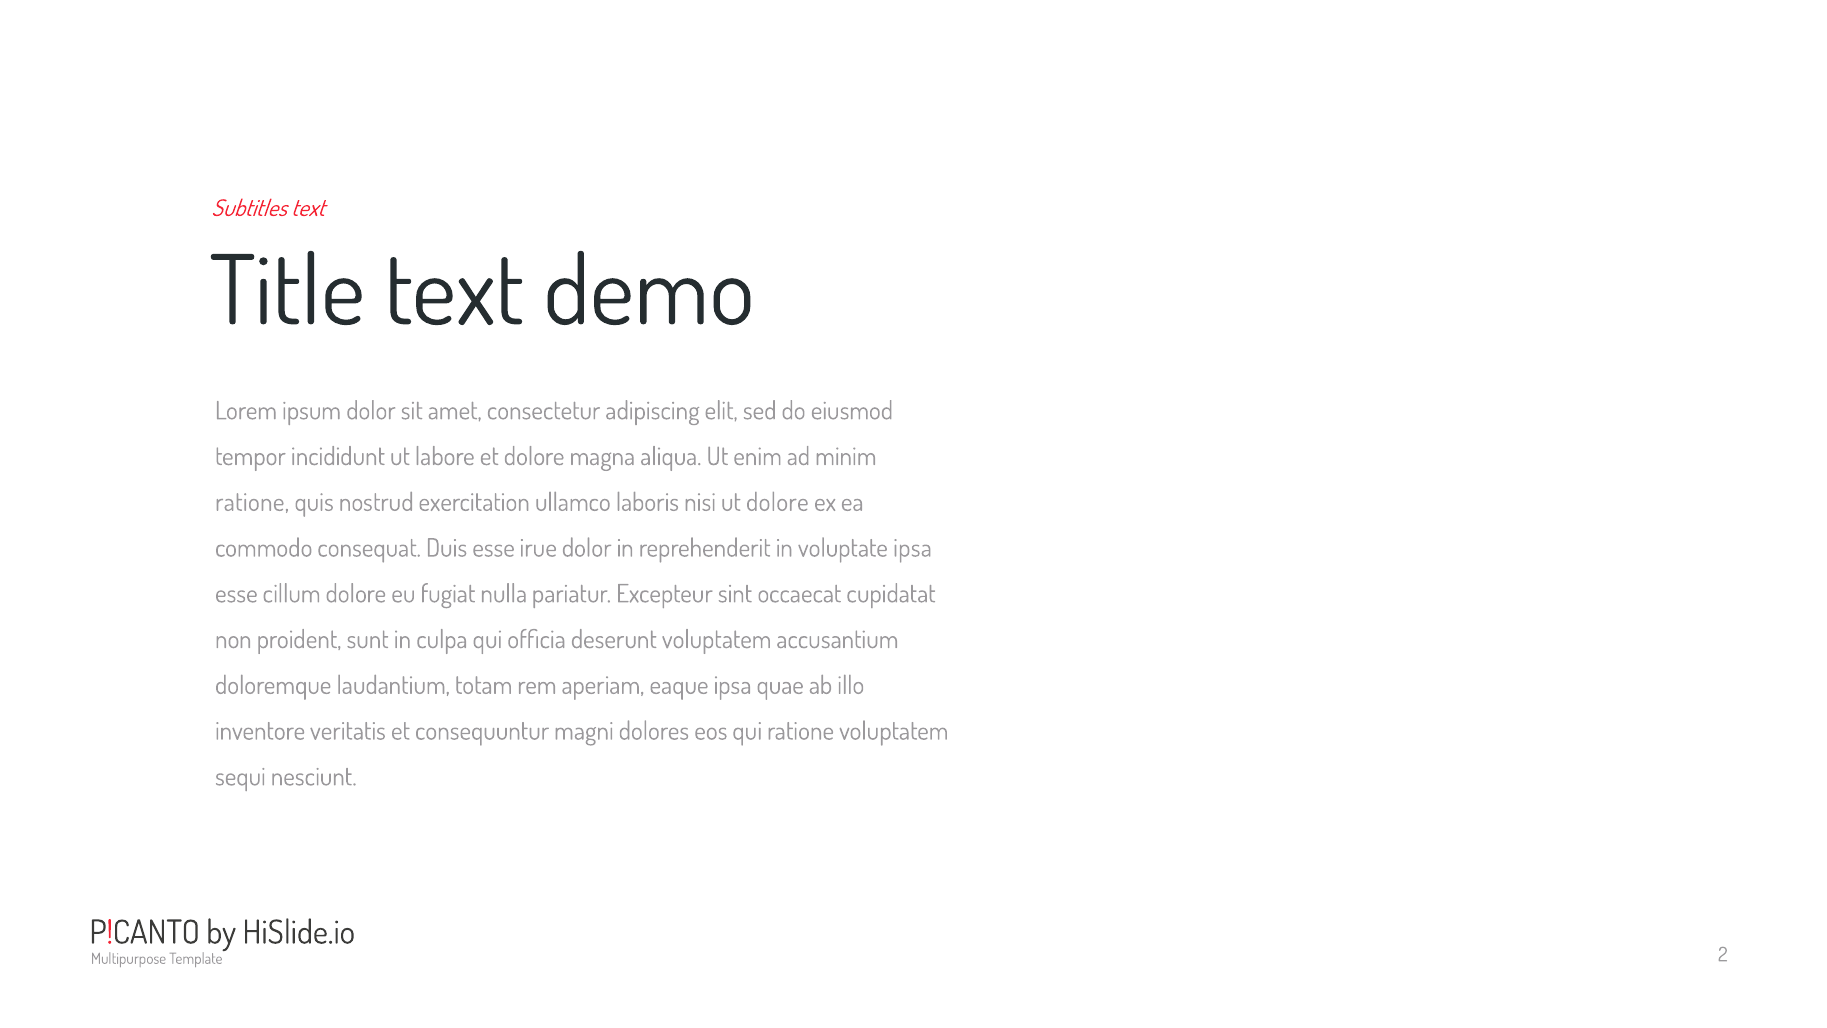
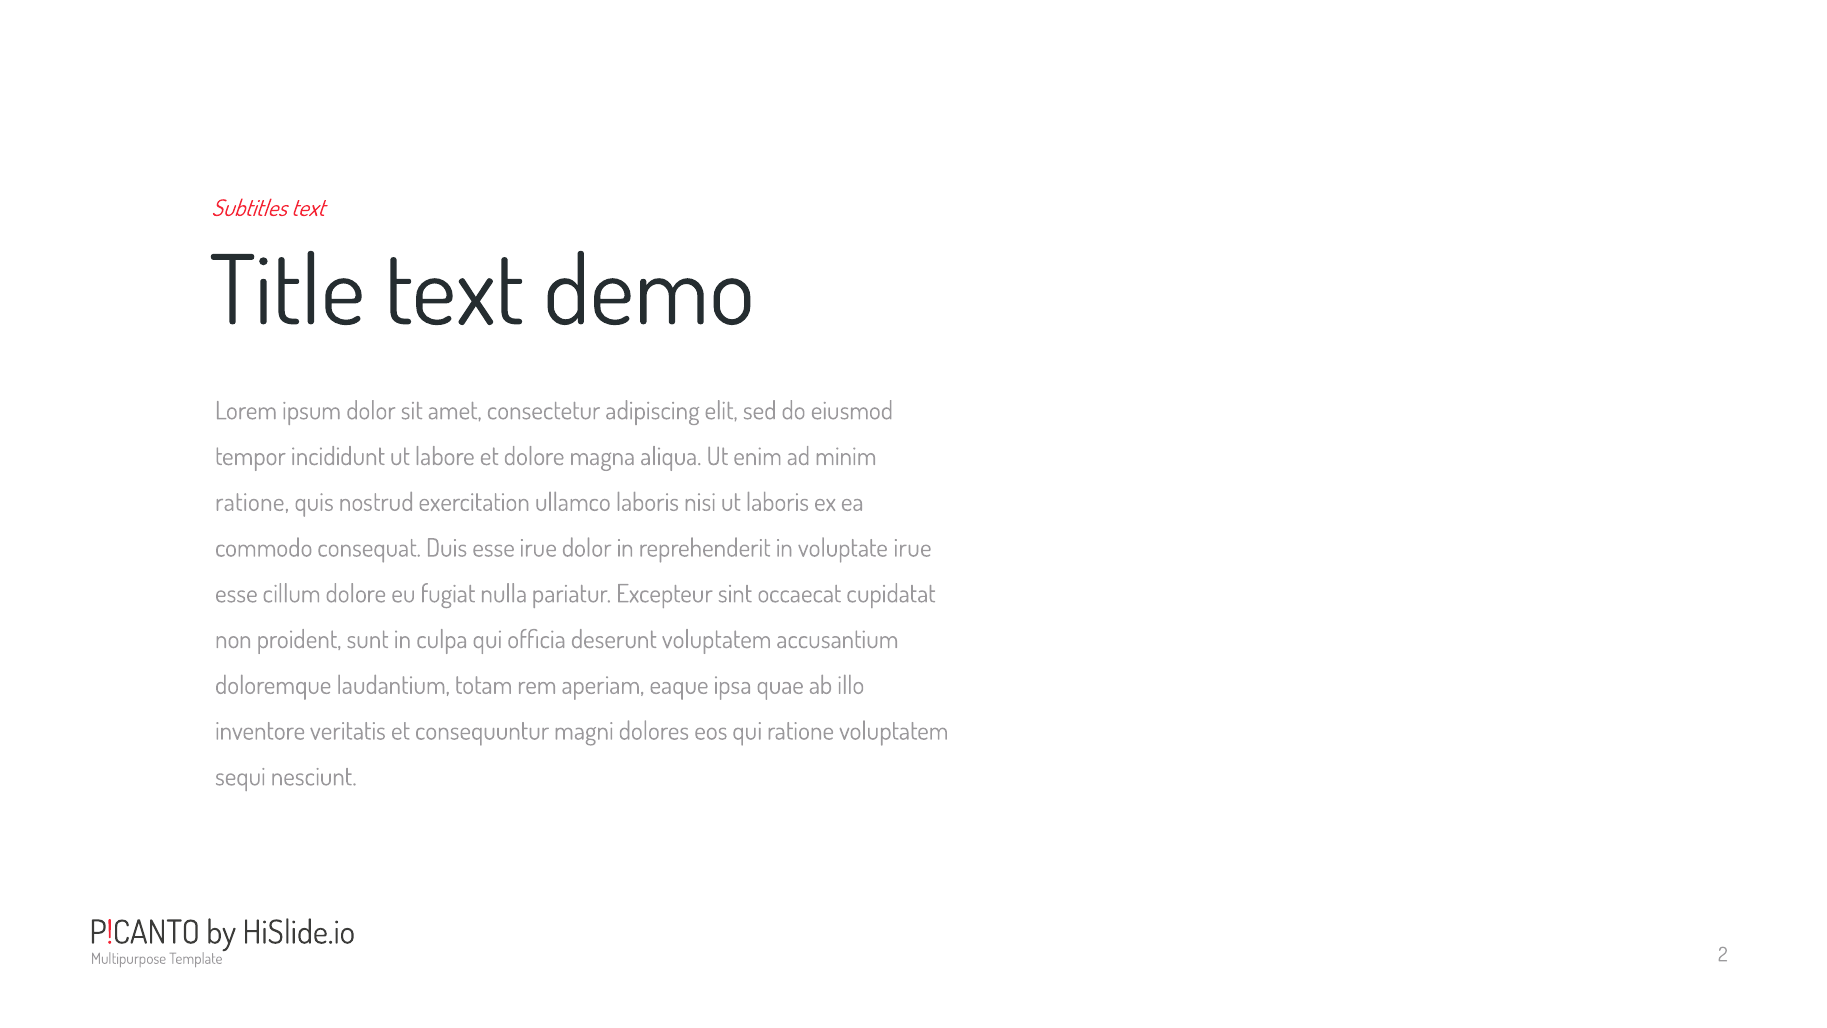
ut dolore: dolore -> laboris (777, 502)
voluptate ipsa: ipsa -> irue (913, 548)
